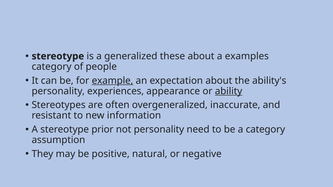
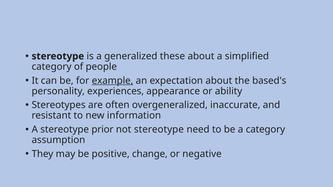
examples: examples -> simplified (247, 56)
ability's: ability's -> based's (269, 81)
ability underline: present -> none (229, 91)
not personality: personality -> stereotype (159, 130)
natural: natural -> change (150, 154)
